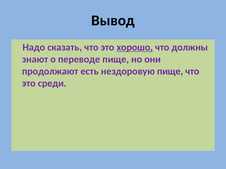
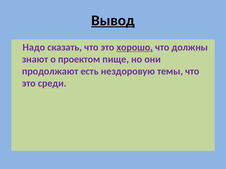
Вывод underline: none -> present (113, 20)
переводе: переводе -> проектом (79, 59)
нездоровую пище: пище -> темы (170, 72)
